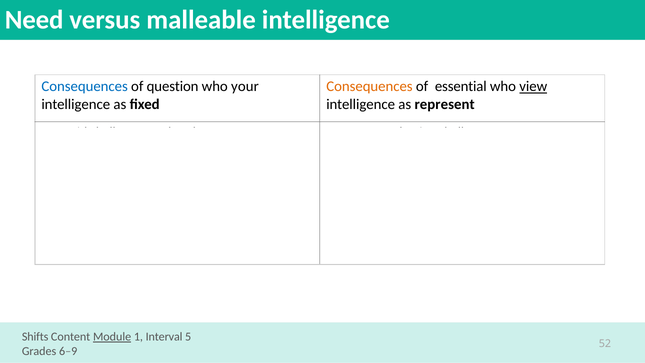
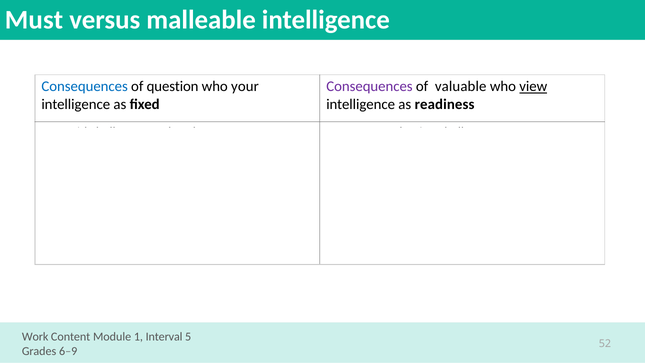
Need: Need -> Must (34, 20)
Consequences colour: orange -> purple (369, 86)
of essential: essential -> valuable (461, 86)
represent: represent -> readiness (445, 104)
Shifts: Shifts -> Work (35, 337)
Module underline: present -> none (112, 337)
